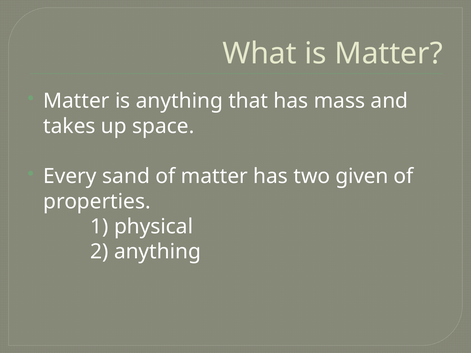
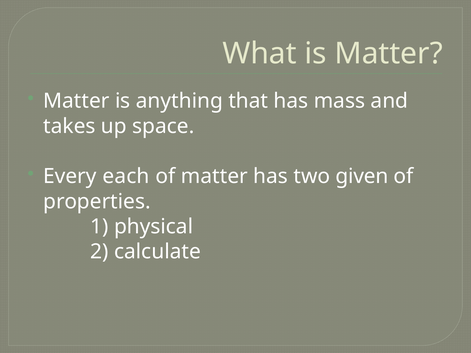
sand: sand -> each (126, 177)
2 anything: anything -> calculate (157, 252)
